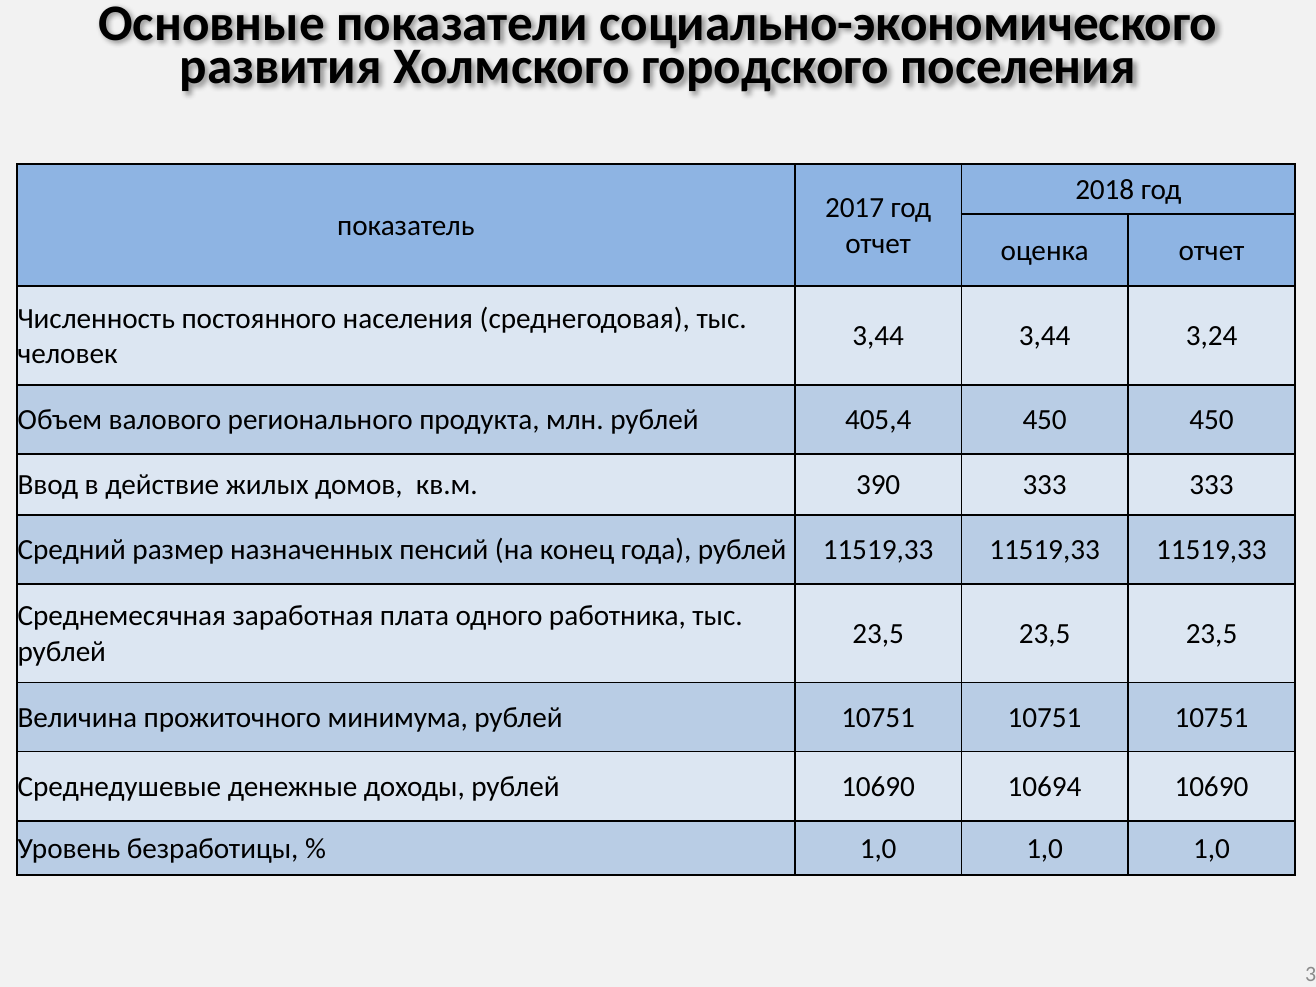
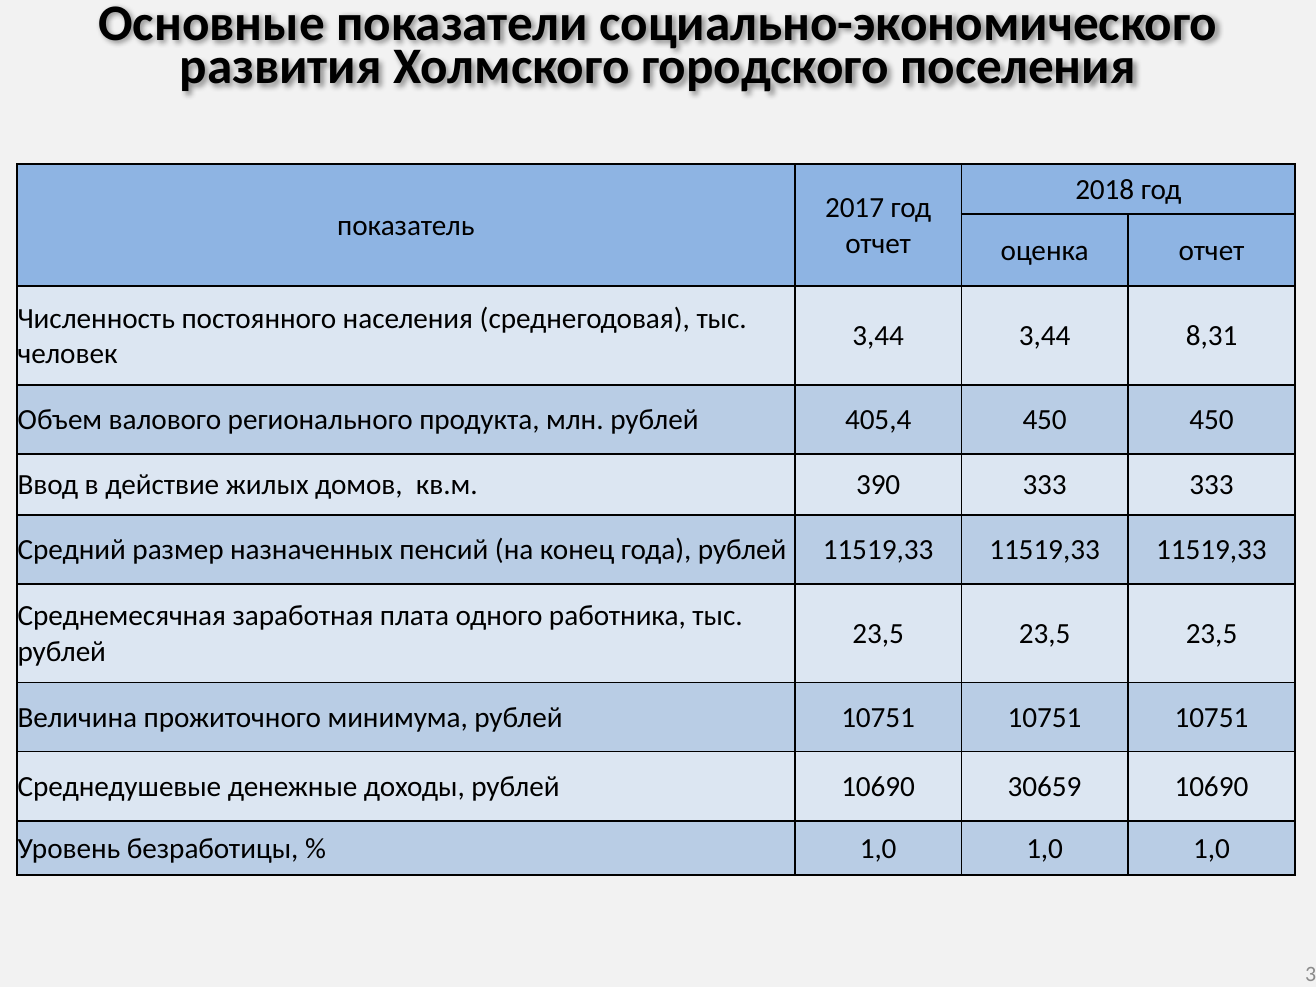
3,24: 3,24 -> 8,31 (1212, 336)
10694: 10694 -> 30659 (1045, 787)
